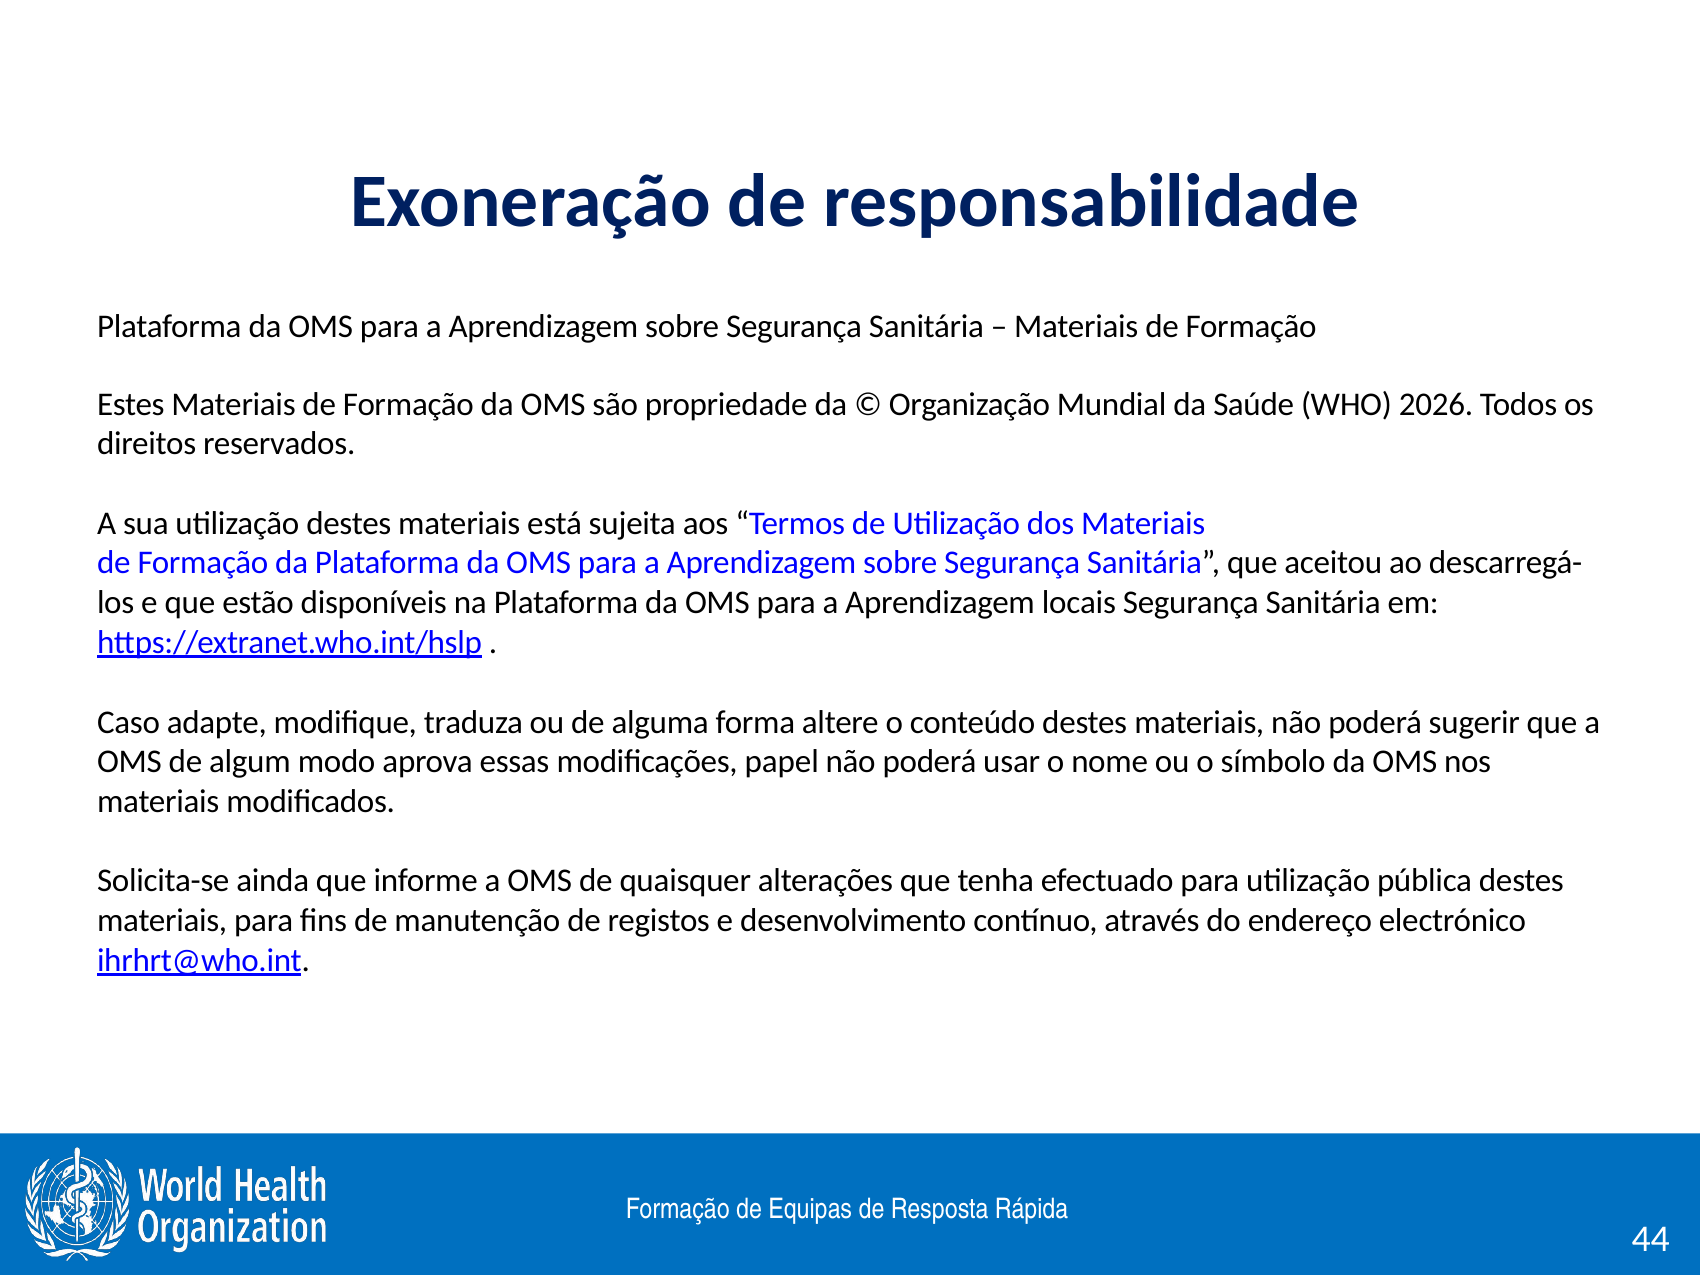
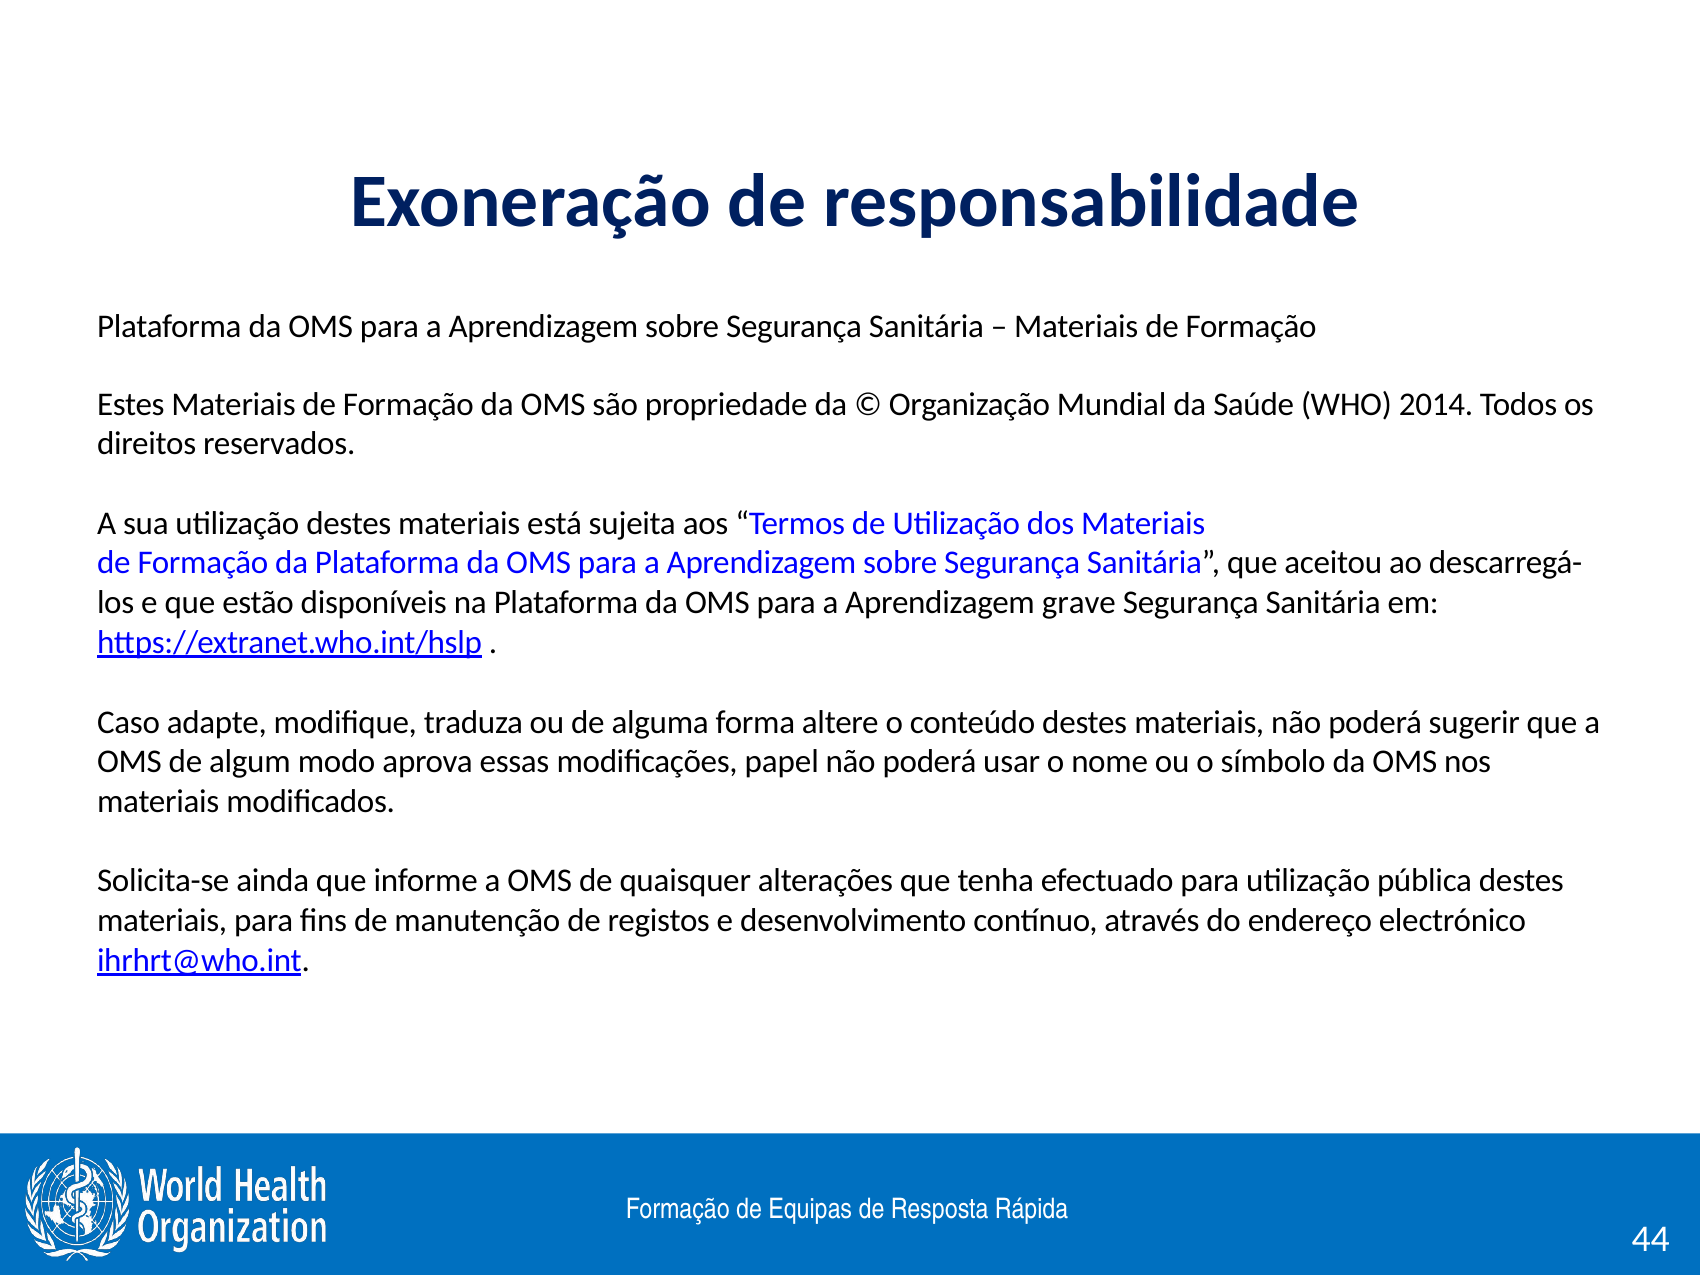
2026: 2026 -> 2014 (1436, 404)
locais: locais -> grave (1079, 603)
